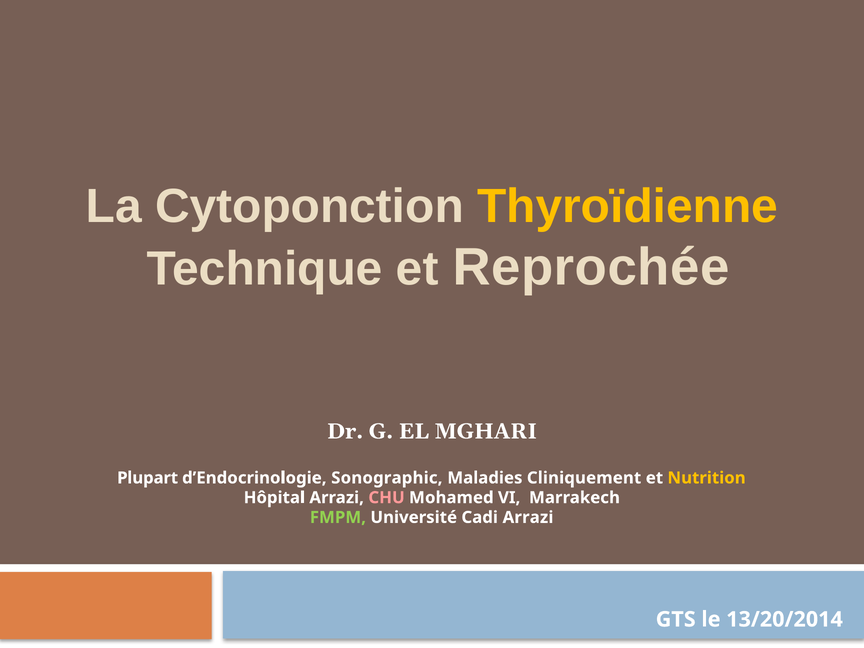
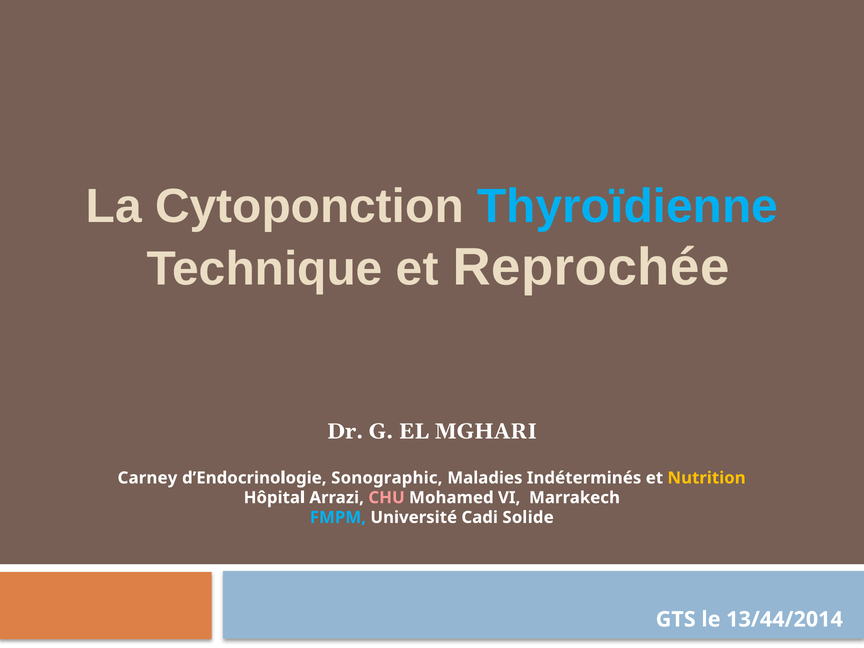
Thyroïdienne colour: yellow -> light blue (628, 206)
Plupart: Plupart -> Carney (147, 478)
Cliniquement: Cliniquement -> Indéterminés (584, 478)
FMPM colour: light green -> light blue (338, 517)
Cadi Arrazi: Arrazi -> Solide (528, 517)
13/20/2014: 13/20/2014 -> 13/44/2014 (785, 619)
